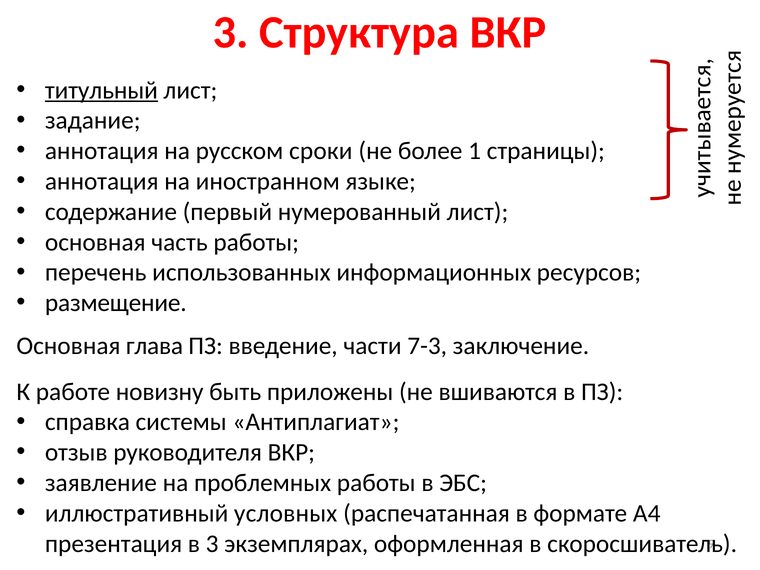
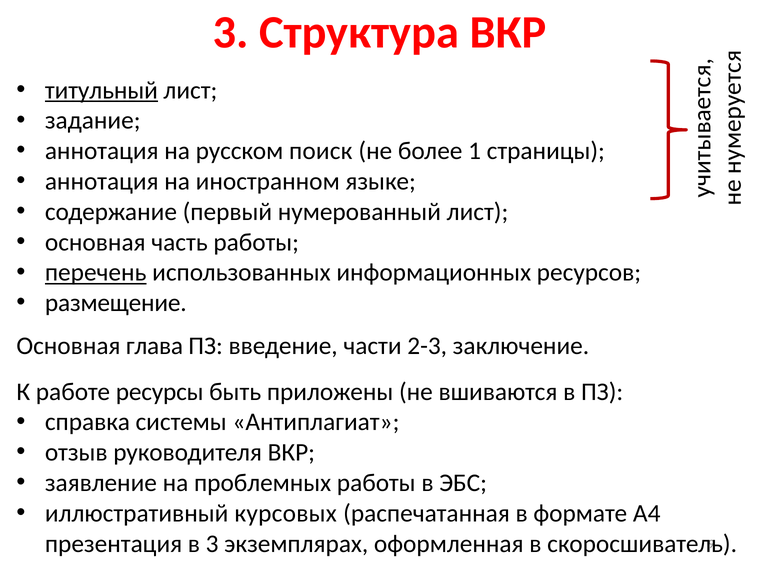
сроки: сроки -> поиск (321, 151)
перечень underline: none -> present (96, 273)
7-3: 7-3 -> 2-3 (427, 346)
новизну: новизну -> ресурсы (160, 392)
условных: условных -> курсовых (286, 513)
